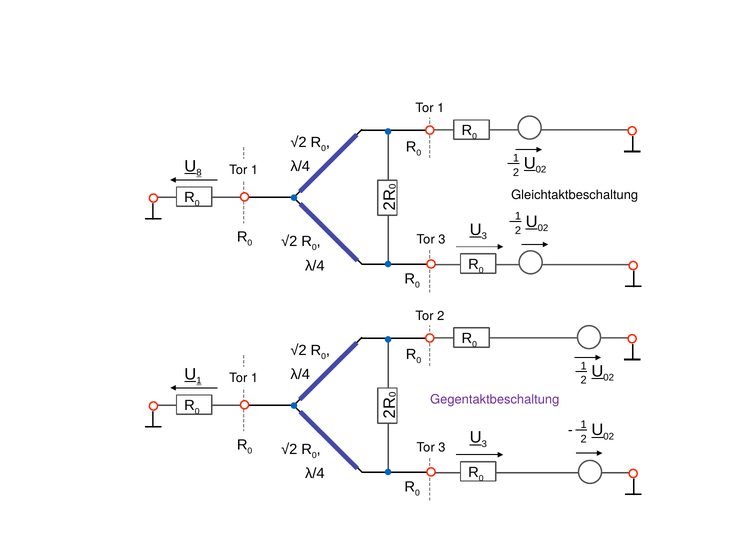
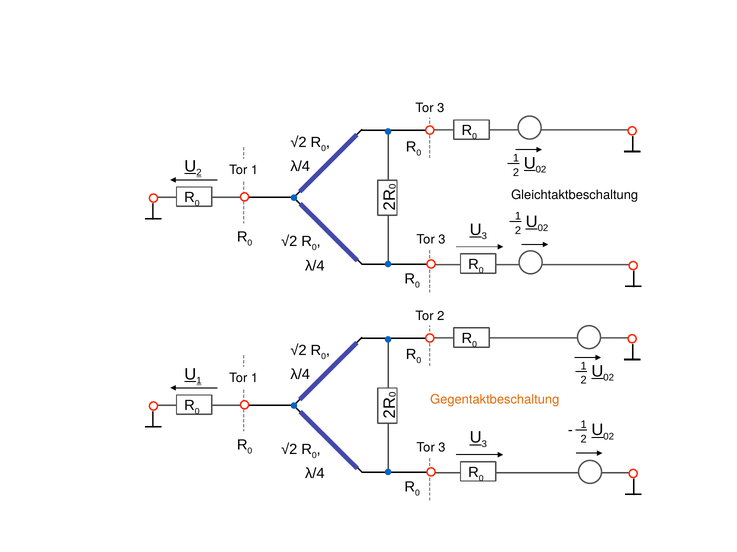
1: 1 -> 3 (441, 108)
8: 8 -> 2 (199, 173)
Gegentaktbeschaltung colour: purple -> orange (495, 400)
